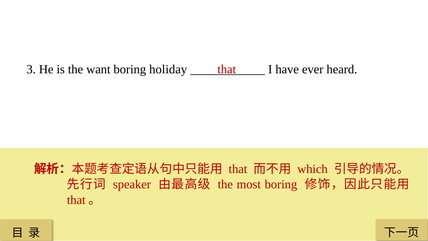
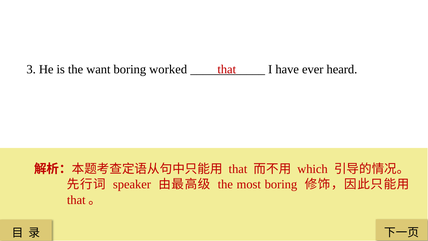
holiday: holiday -> worked (168, 69)
